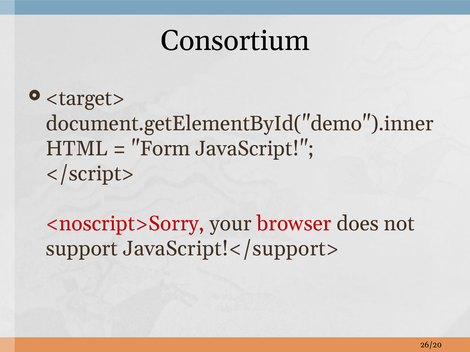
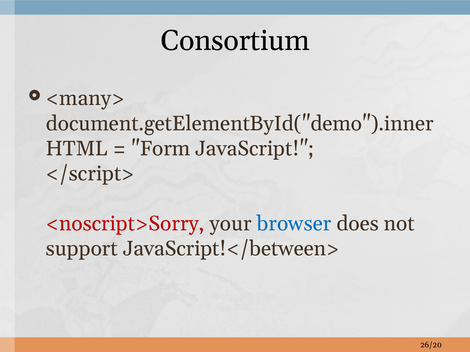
<target>: <target> -> <many> (85, 99)
browser colour: red -> blue (294, 224)
JavaScript!</support>: JavaScript!</support> -> JavaScript!</between> (231, 249)
